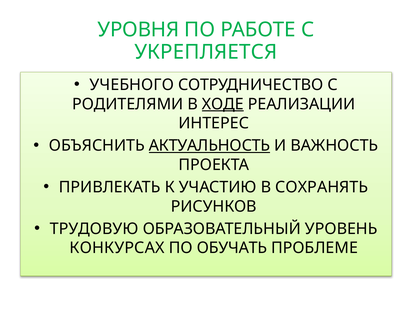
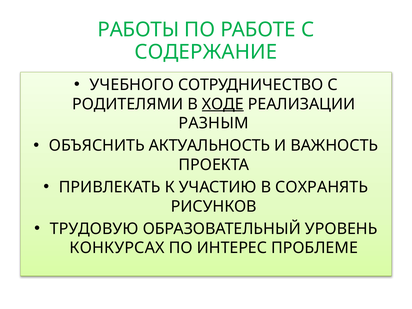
УРОВНЯ: УРОВНЯ -> РАБОТЫ (138, 30)
УКРЕПЛЯЕТСЯ: УКРЕПЛЯЕТСЯ -> СОДЕРЖАНИЕ (206, 52)
ИНТЕРЕС: ИНТЕРЕС -> РАЗНЫМ (214, 123)
АКТУАЛЬНОСТЬ underline: present -> none (210, 146)
ОБУЧАТЬ: ОБУЧАТЬ -> ИНТЕРЕС (232, 248)
